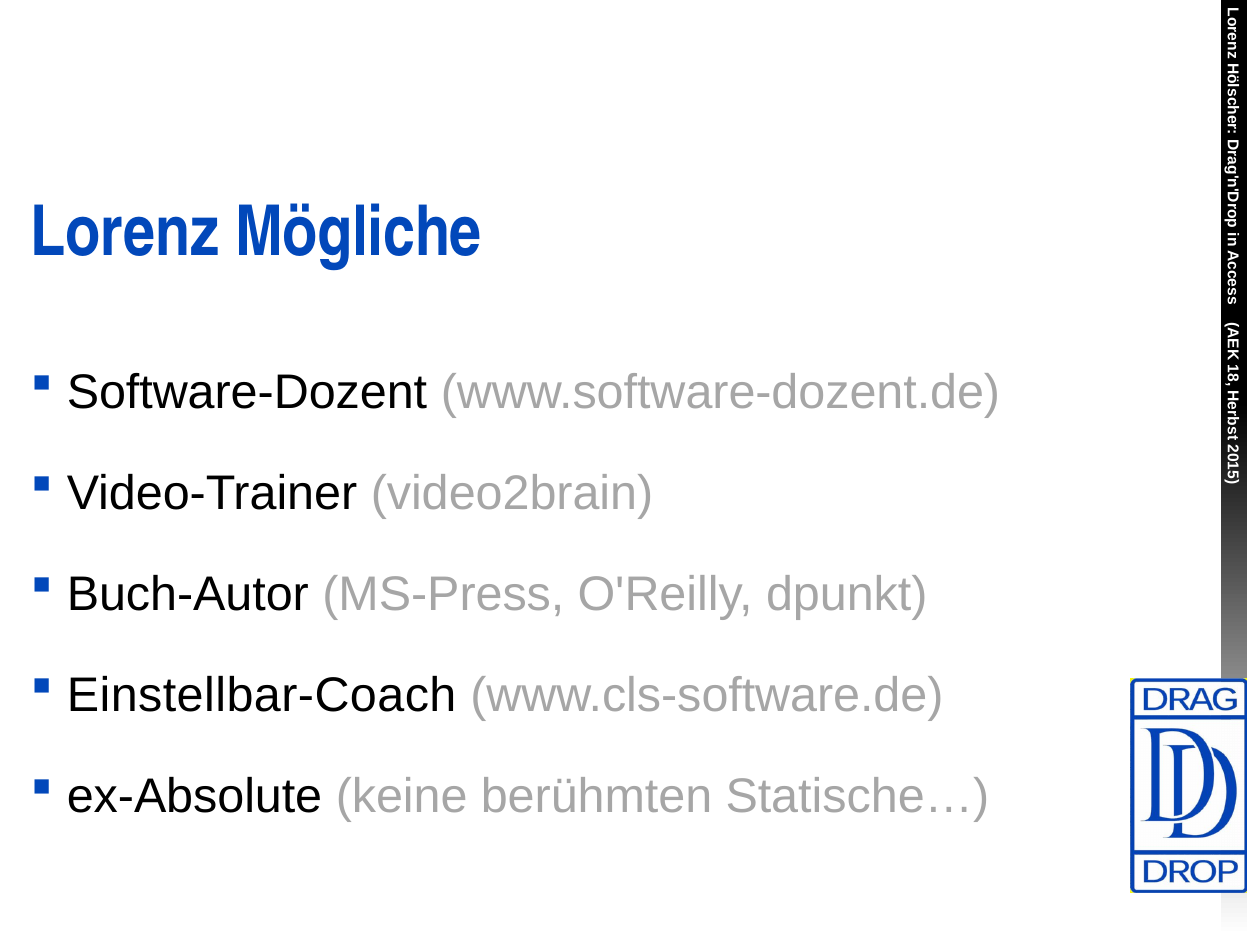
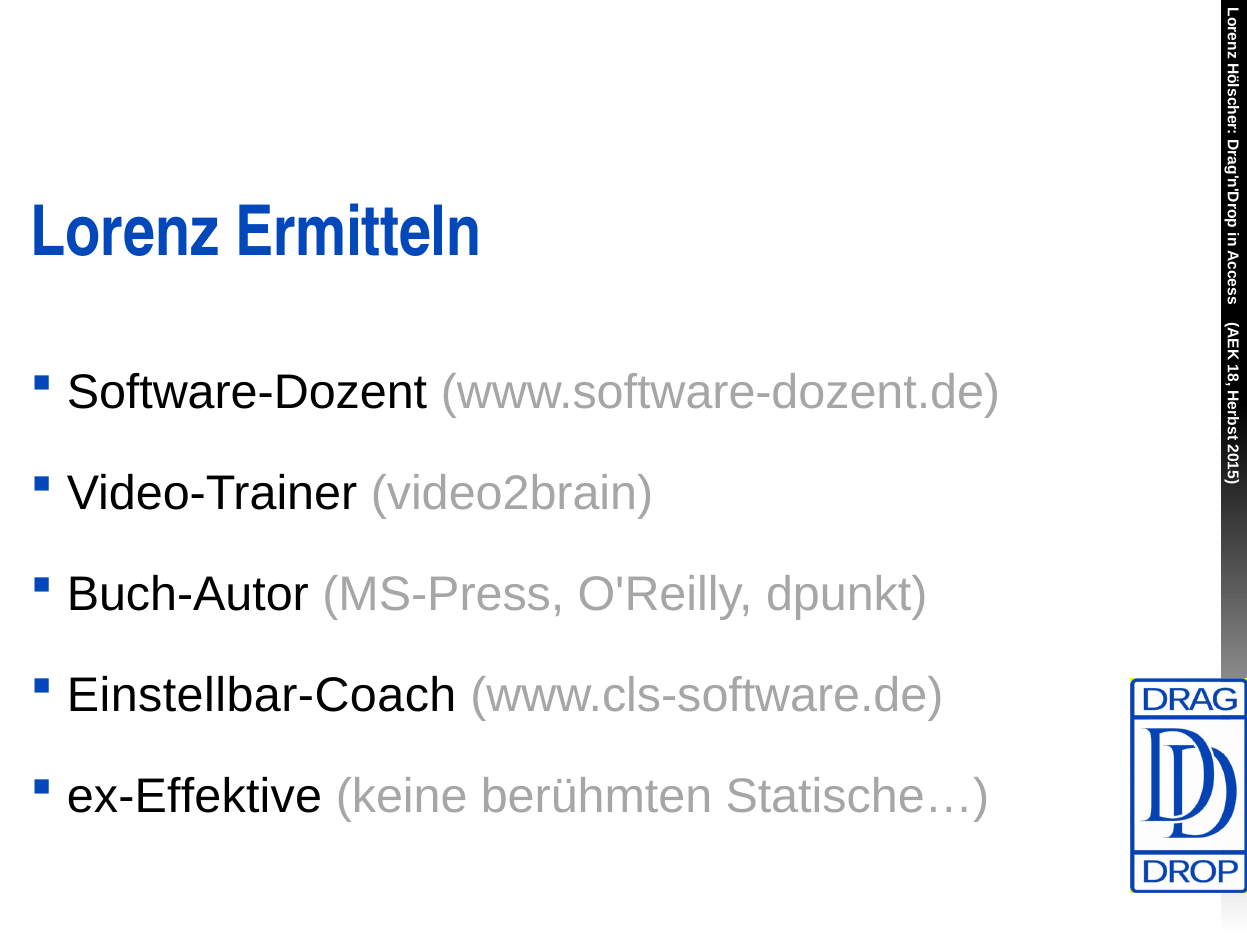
Mögliche: Mögliche -> Ermitteln (358, 232)
ex-Absolute: ex-Absolute -> ex-Effektive (194, 796)
